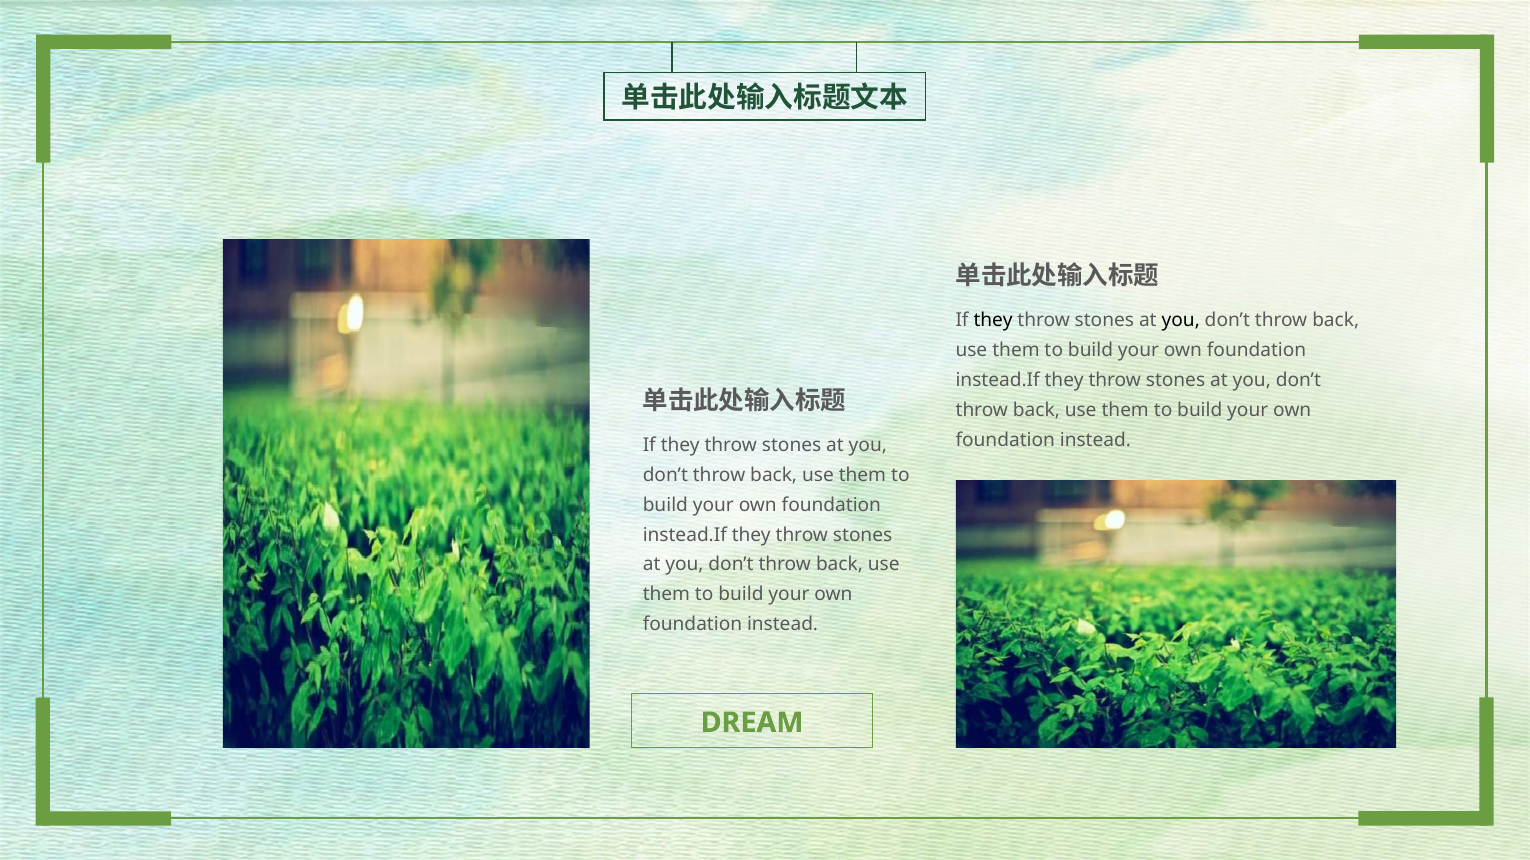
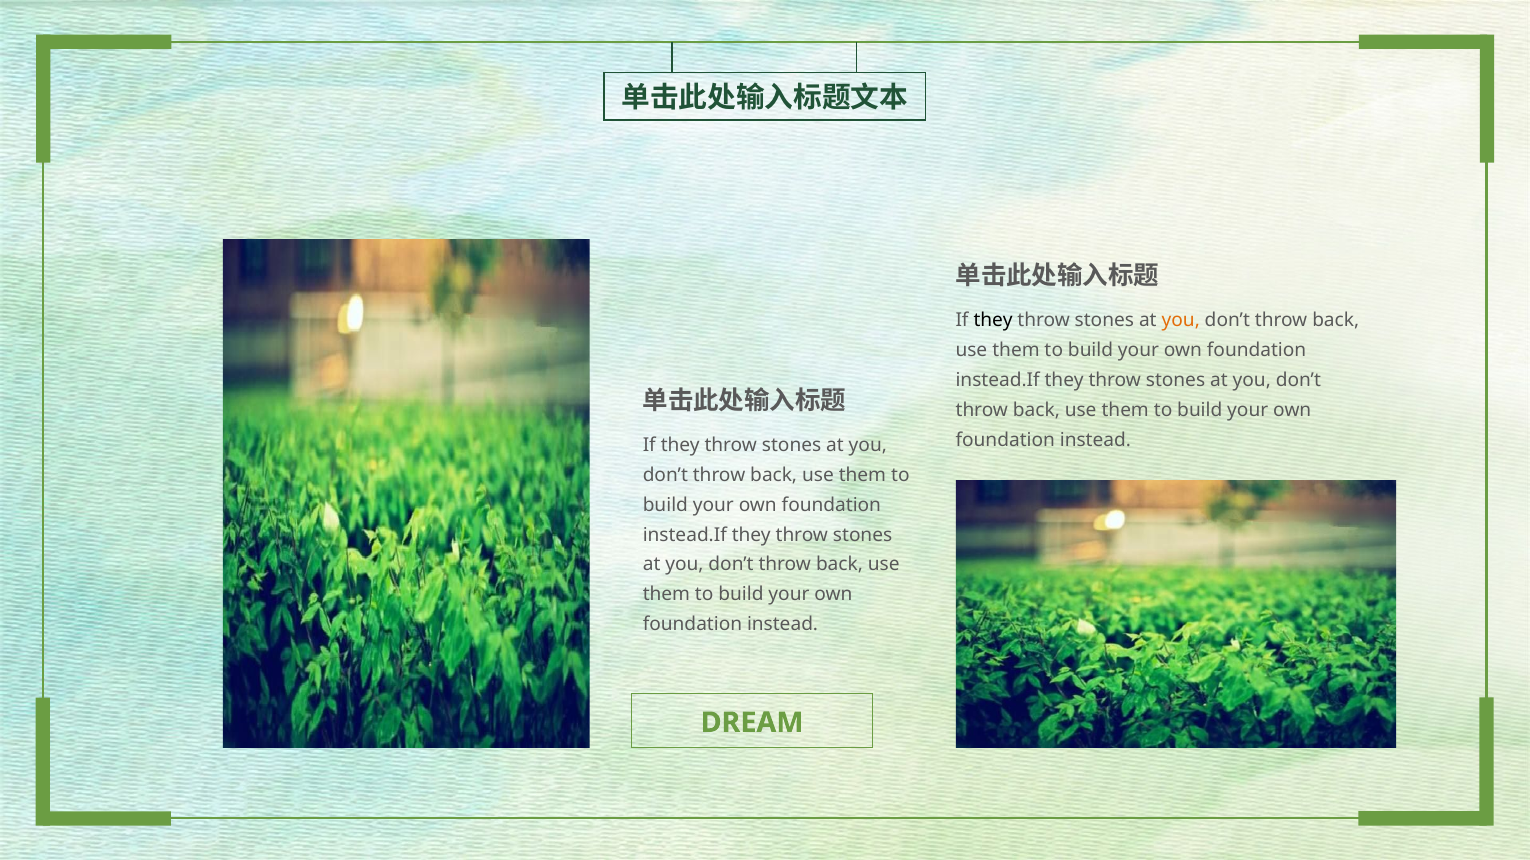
you colour: black -> orange (1181, 321)
